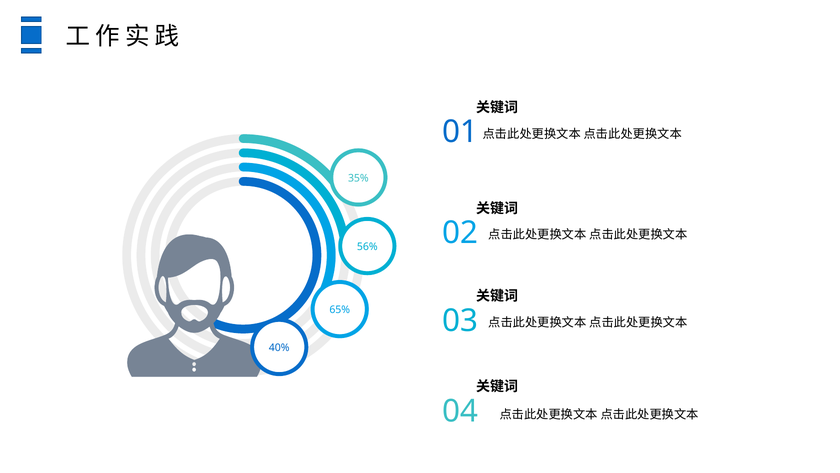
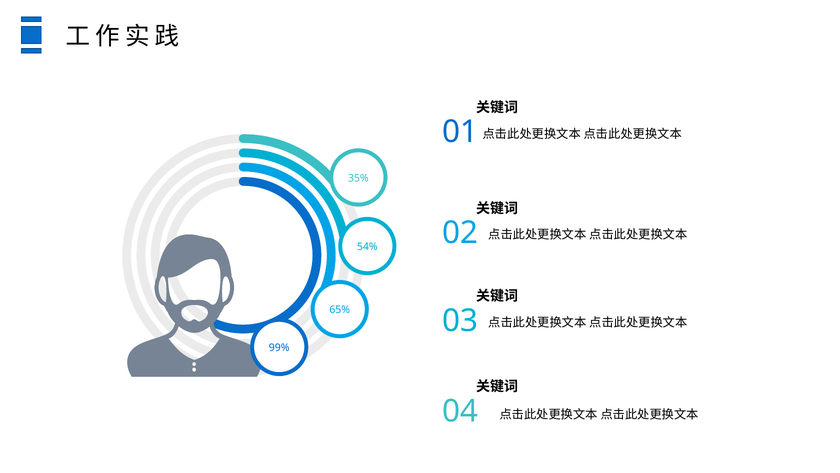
56%: 56% -> 54% (367, 247)
40%: 40% -> 99% (279, 347)
